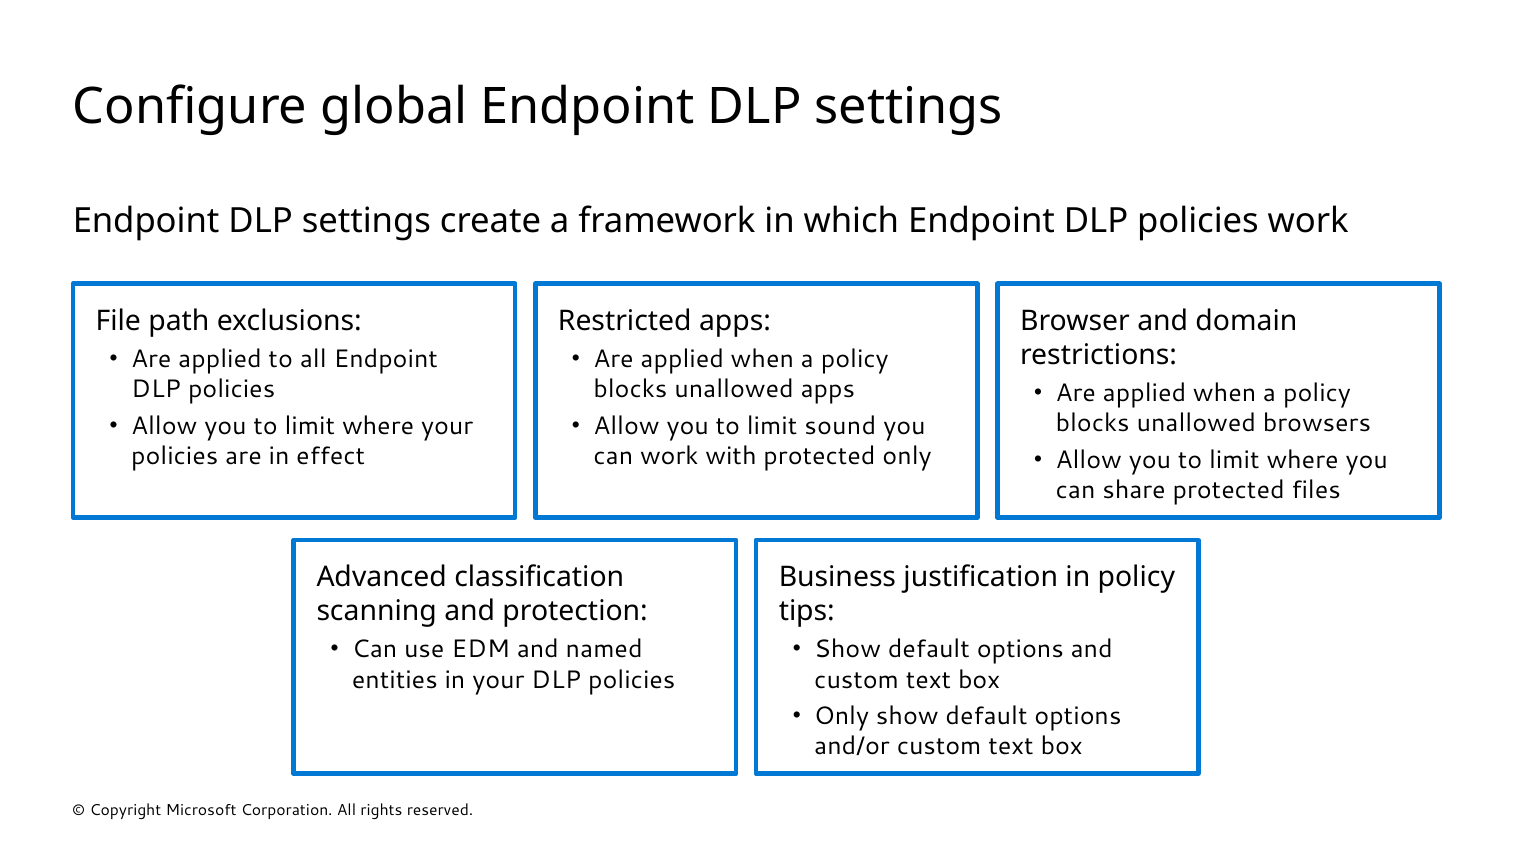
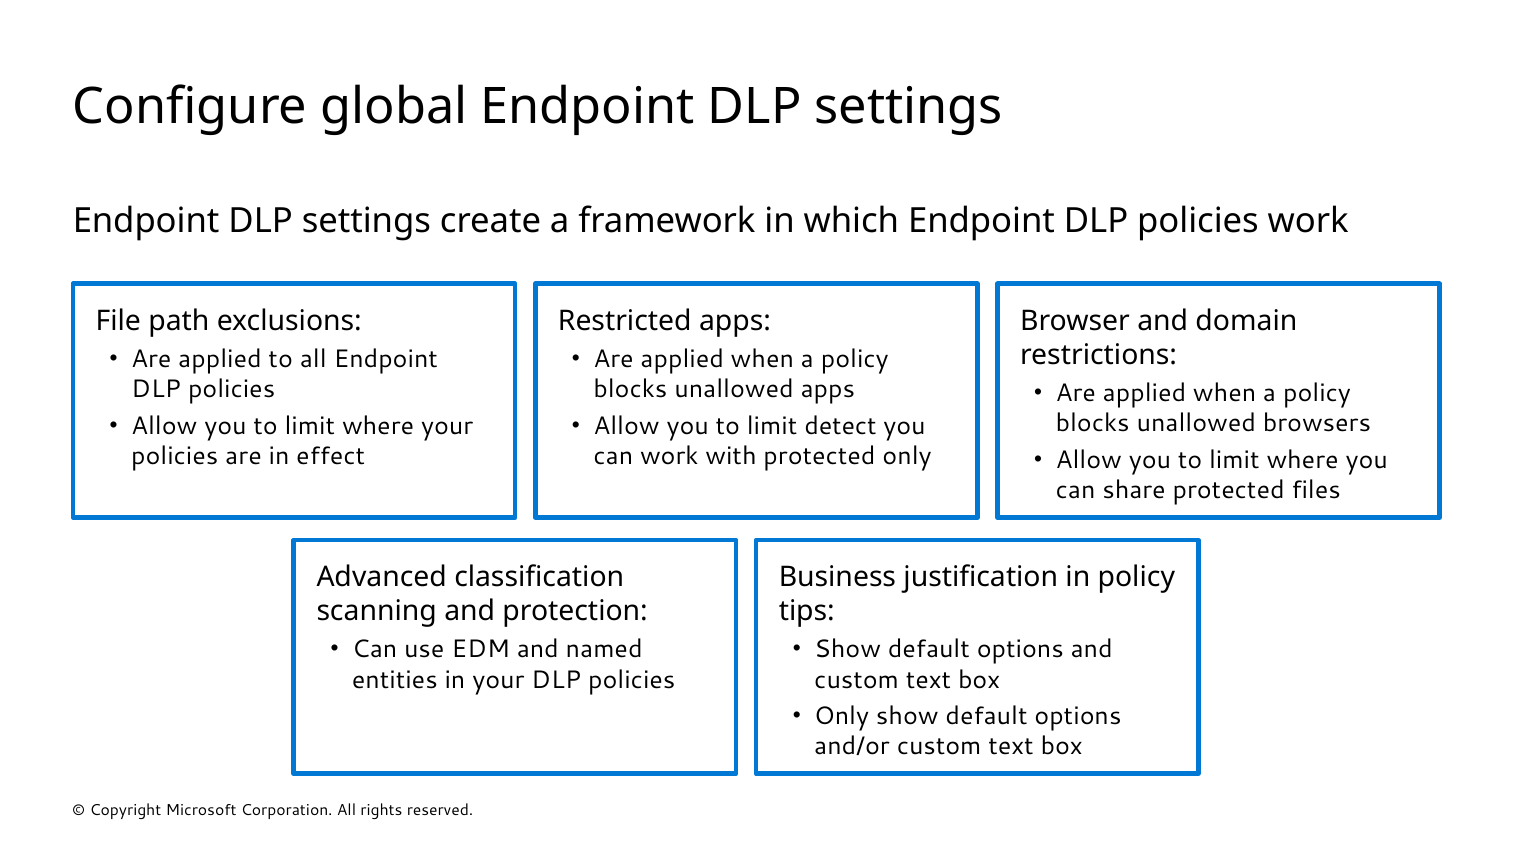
sound: sound -> detect (840, 426)
